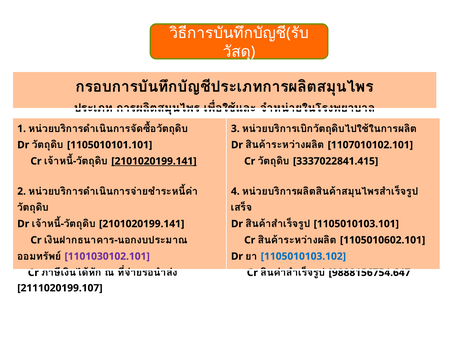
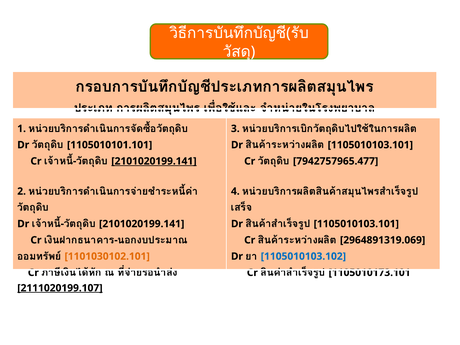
1107010102.101: 1107010102.101 -> 1105010103.101 (370, 145)
3337022841.415: 3337022841.415 -> 7942757965.477 (336, 161)
1105010602.101: 1105010602.101 -> 2964891319.069 (383, 240)
1101030102.101 colour: purple -> orange (107, 256)
9888156754.647: 9888156754.647 -> 1105010173.101 (370, 273)
2111020199.107 underline: none -> present (60, 288)
